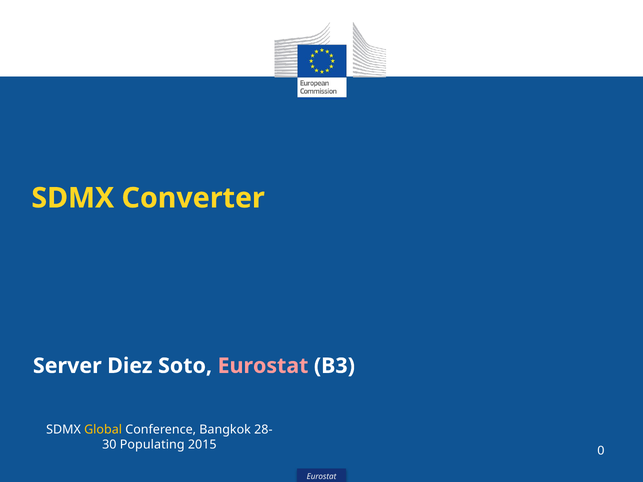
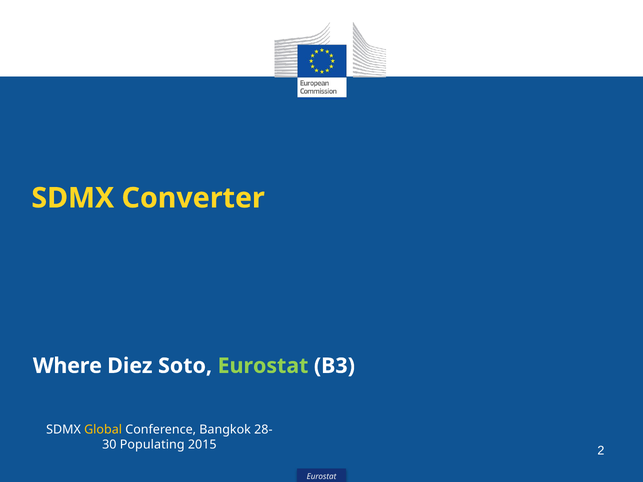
Server: Server -> Where (67, 366)
Eurostat colour: pink -> light green (263, 366)
0: 0 -> 2 (601, 451)
